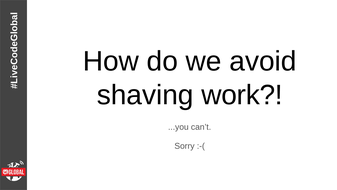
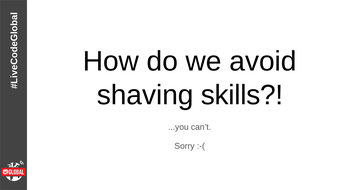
work: work -> skills (242, 95)
